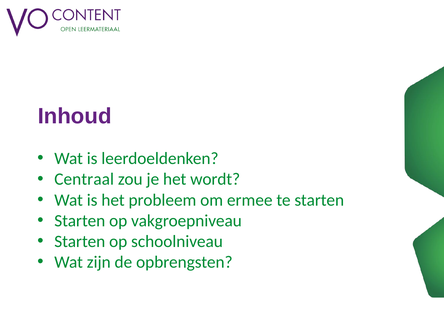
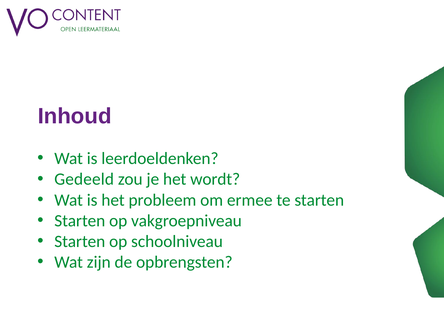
Centraal: Centraal -> Gedeeld (84, 179)
